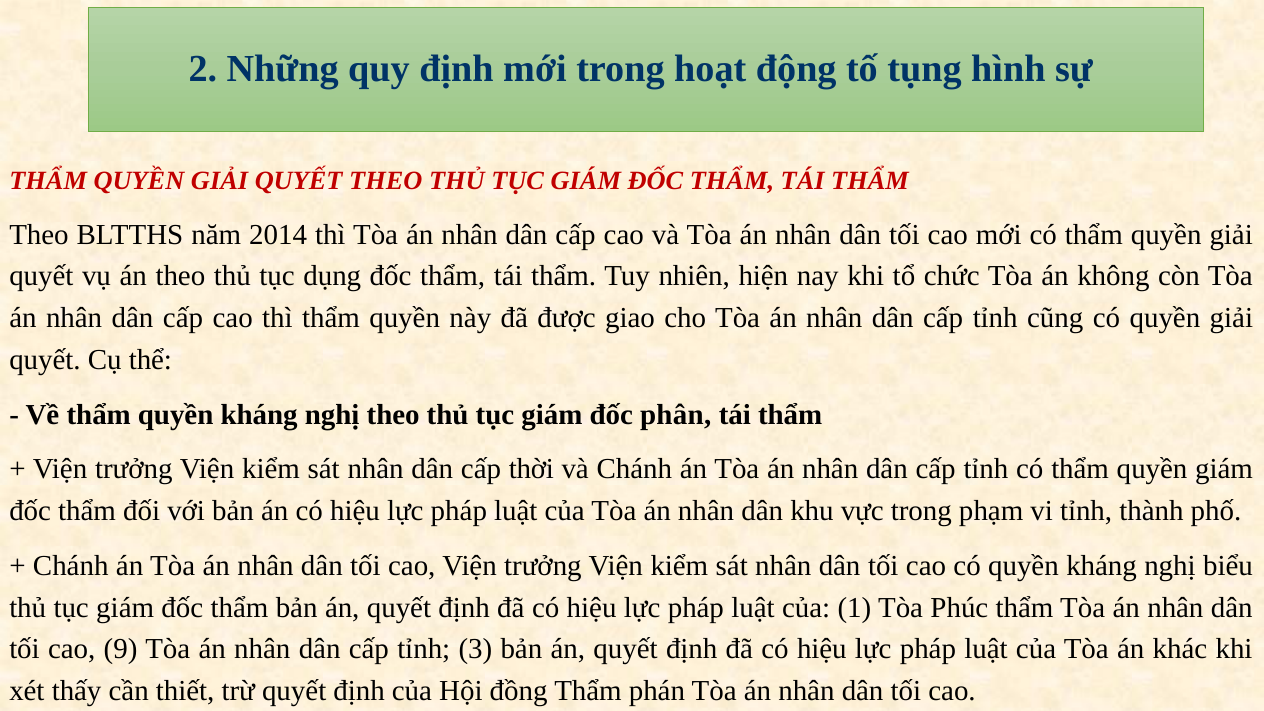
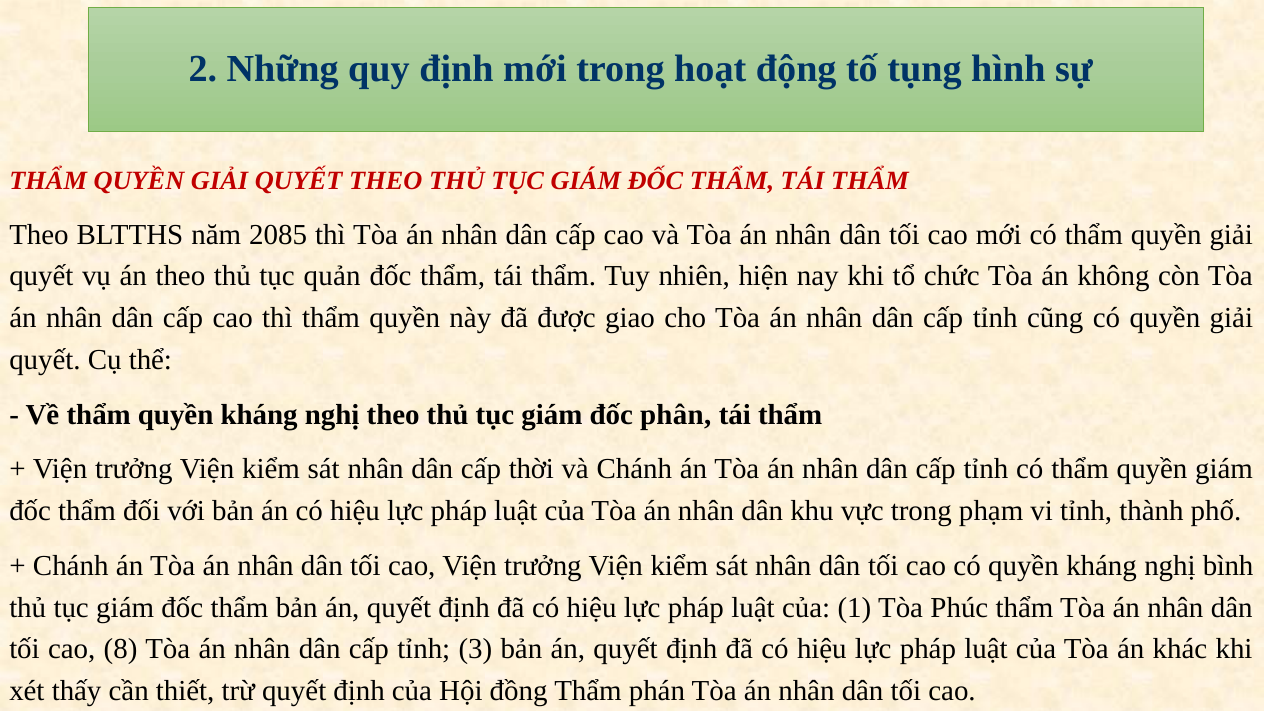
2014: 2014 -> 2085 (278, 235)
dụng: dụng -> quản (332, 276)
biểu: biểu -> bình (1228, 566)
9: 9 -> 8 (121, 649)
